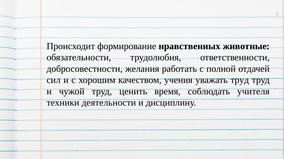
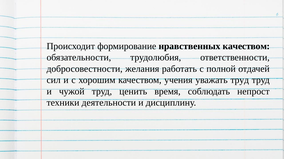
нравственных животные: животные -> качеством (246, 46)
учителя: учителя -> непрост (253, 92)
